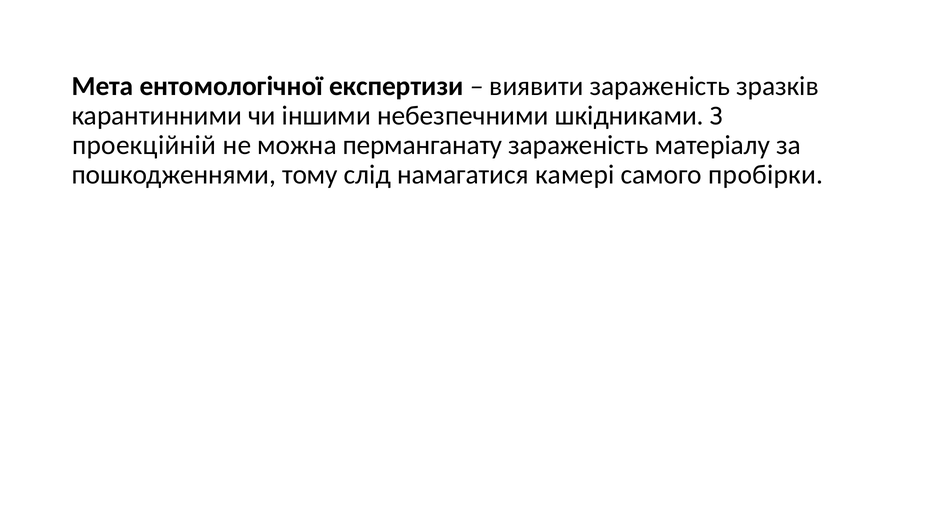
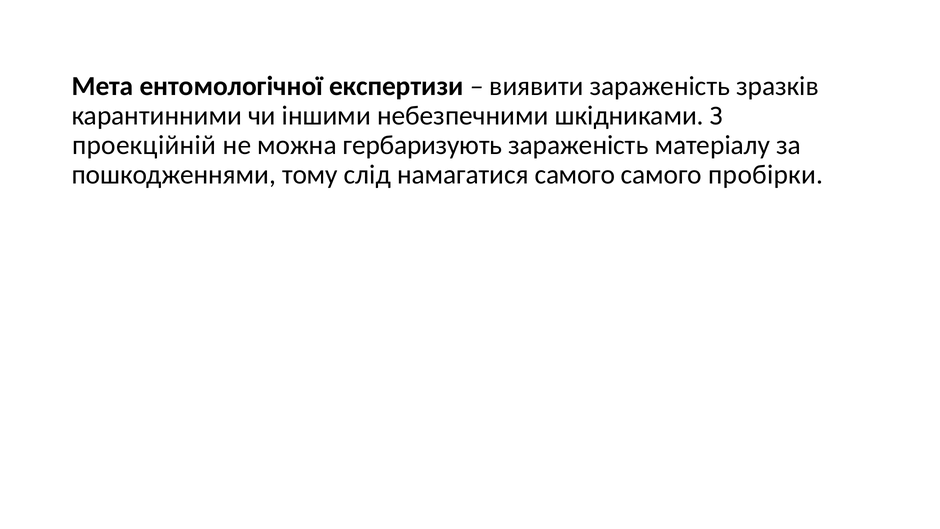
перманганату: перманганату -> гербаризують (423, 145)
намагатися камері: камері -> самого (575, 175)
